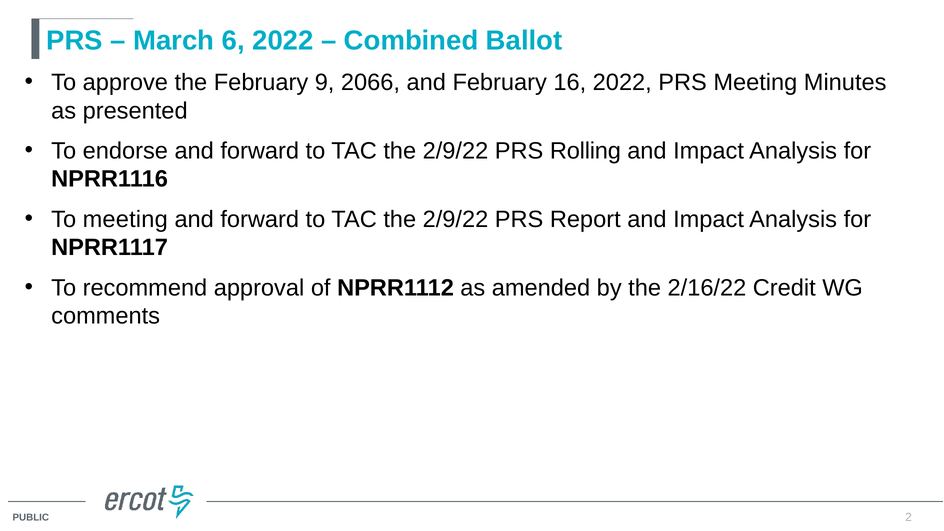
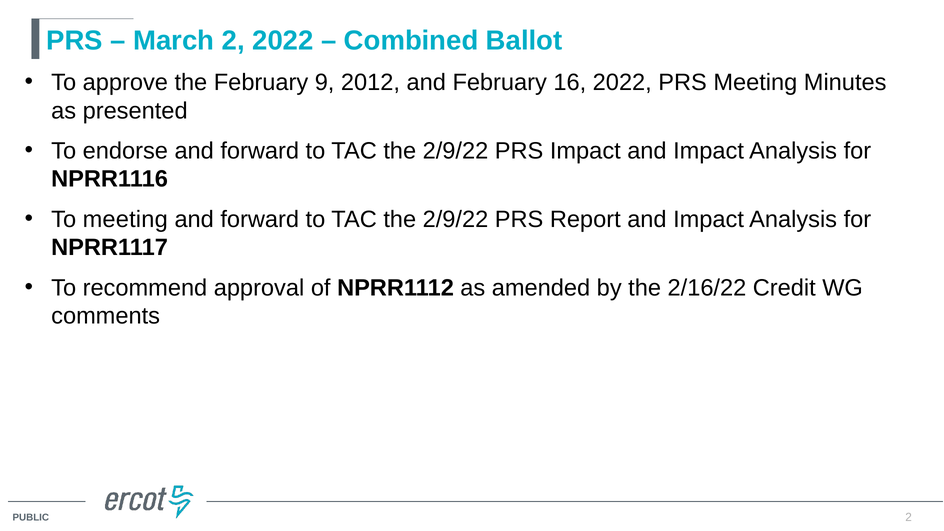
March 6: 6 -> 2 (233, 41)
2066: 2066 -> 2012 (370, 82)
PRS Rolling: Rolling -> Impact (585, 151)
